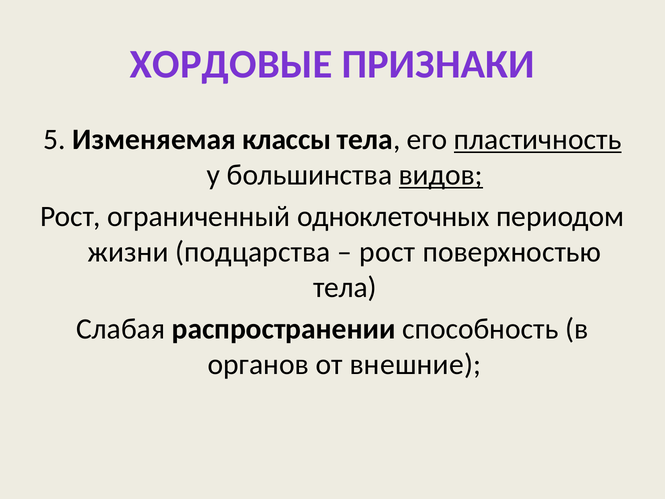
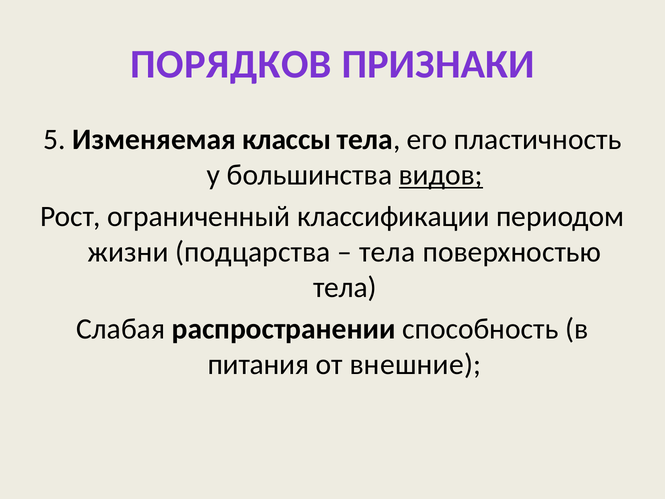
ХОРДОВЫЕ: ХОРДОВЫЕ -> ПОРЯДКОВ (231, 64)
пластичность underline: present -> none (538, 140)
одноклеточных: одноклеточных -> классификации (393, 216)
рост: рост -> тела (387, 252)
органов: органов -> питания (258, 364)
